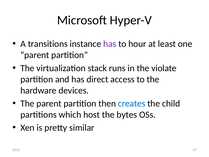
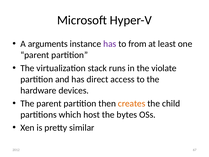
transitions: transitions -> arguments (48, 44)
hour: hour -> from (137, 44)
creates colour: blue -> orange (132, 103)
